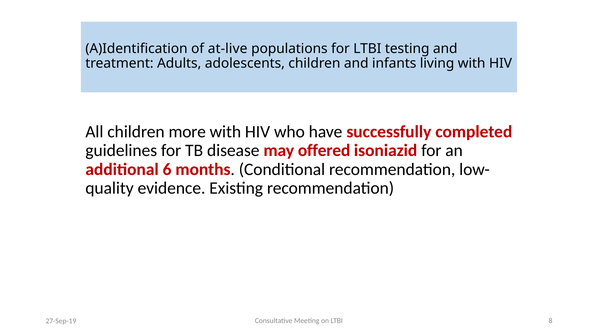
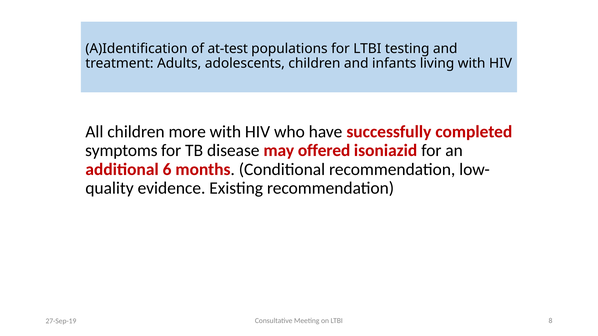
at-live: at-live -> at-test (228, 49)
guidelines: guidelines -> symptoms (121, 151)
